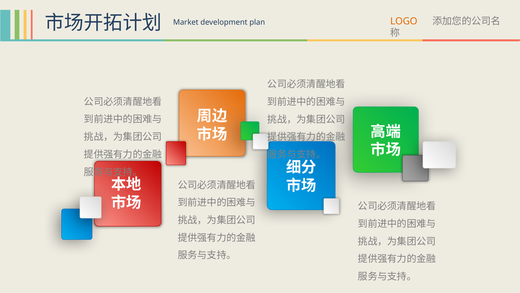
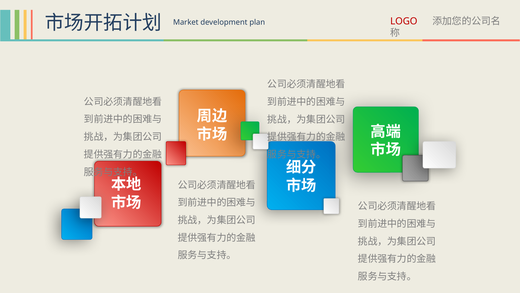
LOGO colour: orange -> red (404, 21)
